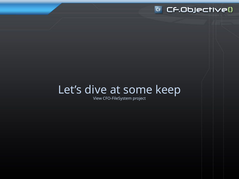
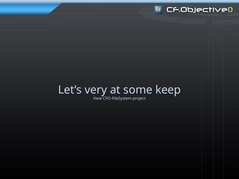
dive: dive -> very (96, 90)
